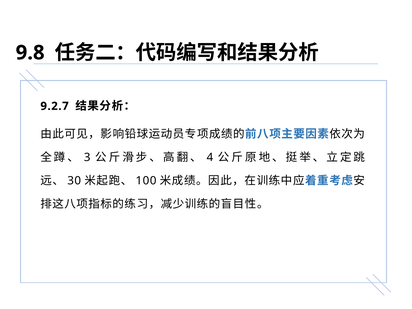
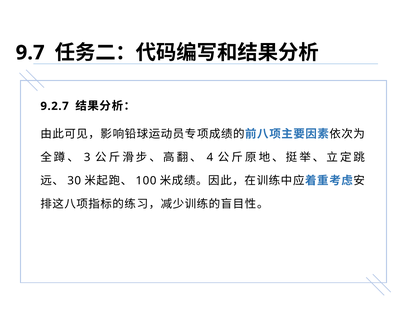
9.8: 9.8 -> 9.7 (30, 53)
